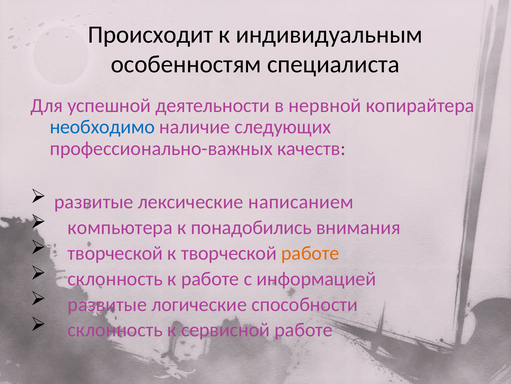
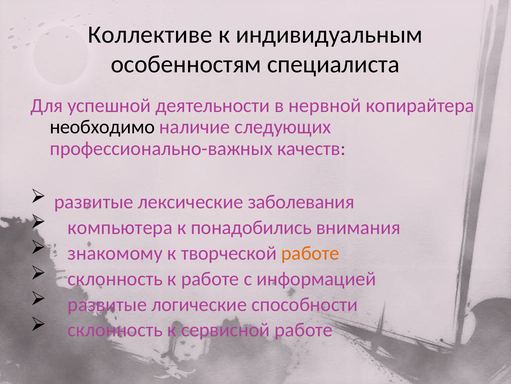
Происходит: Происходит -> Коллективе (150, 34)
необходимо colour: blue -> black (102, 127)
написанием: написанием -> заболевания (301, 202)
творческой: творческой -> знакомому (115, 253)
